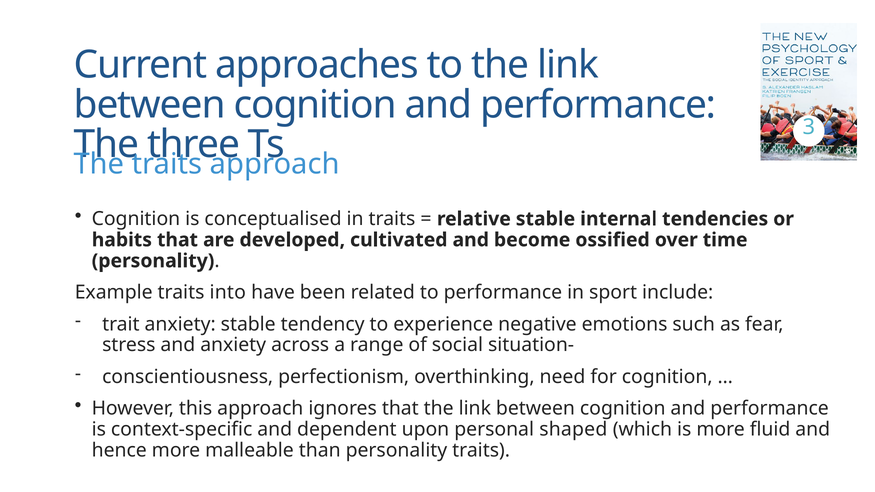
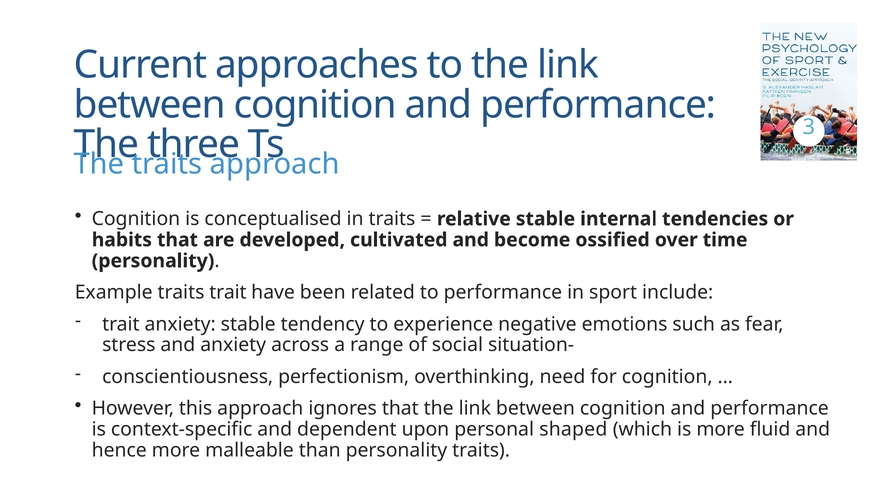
traits into: into -> trait (228, 293)
